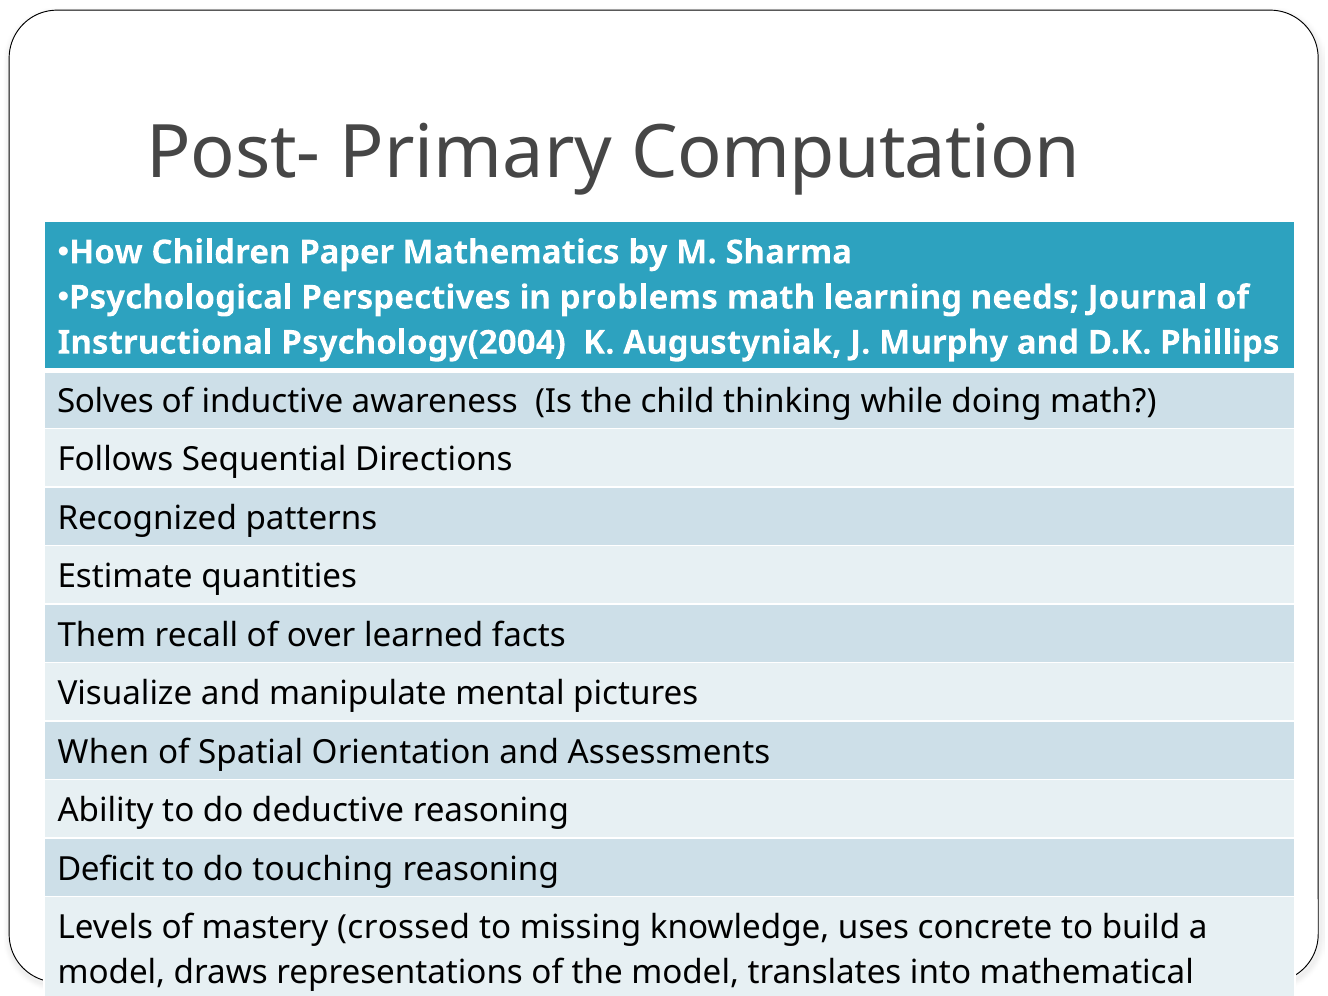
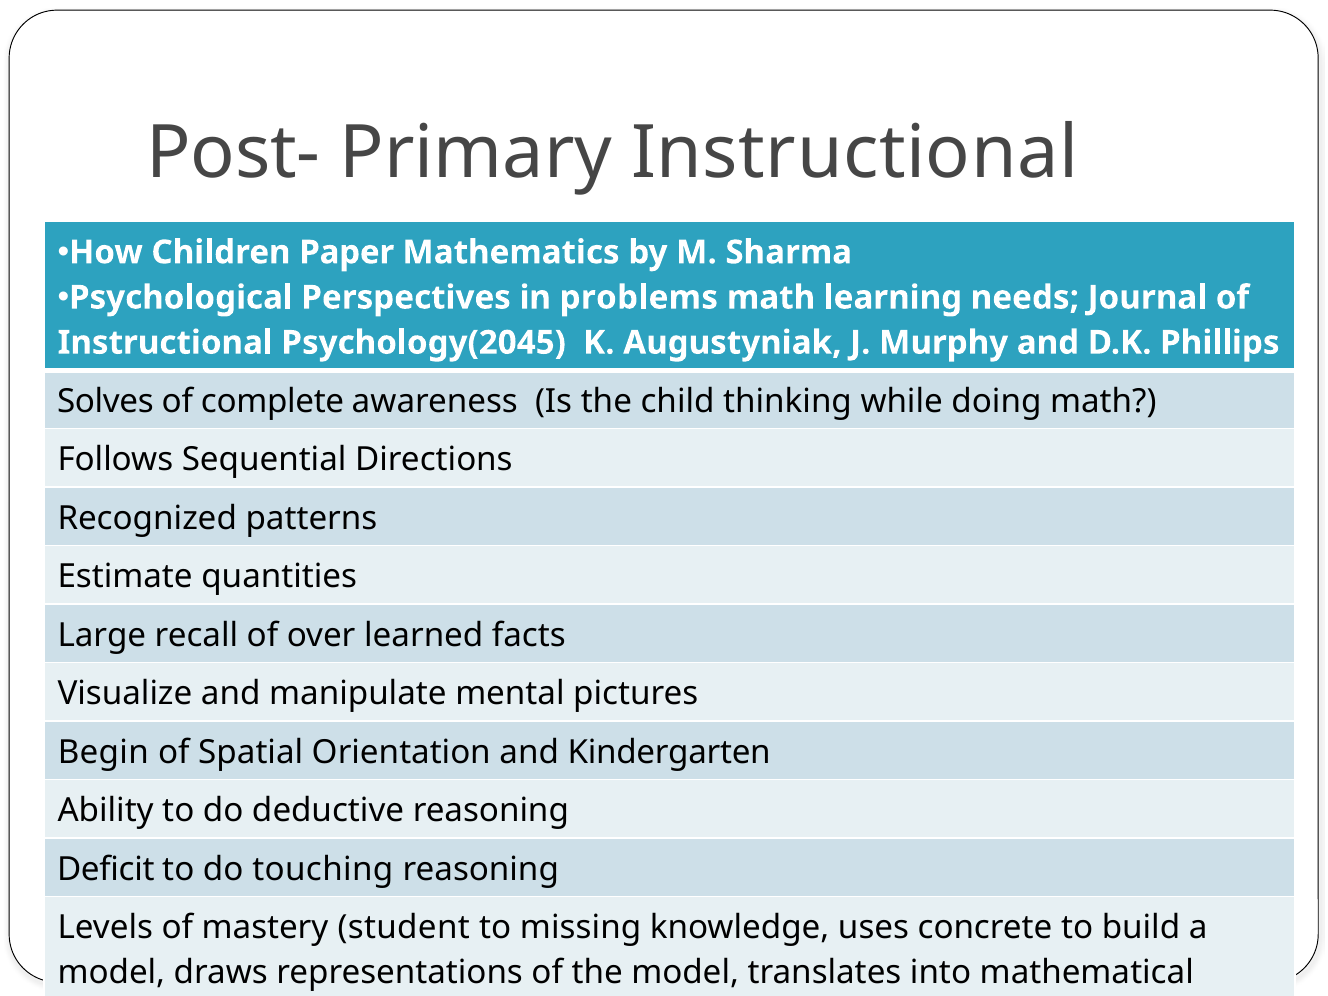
Primary Computation: Computation -> Instructional (855, 153)
Psychology(2004: Psychology(2004 -> Psychology(2045 (424, 343)
inductive: inductive -> complete (273, 401)
Them: Them -> Large (102, 635)
When: When -> Begin (103, 752)
Assessments: Assessments -> Kindergarten (669, 752)
crossed: crossed -> student (404, 928)
